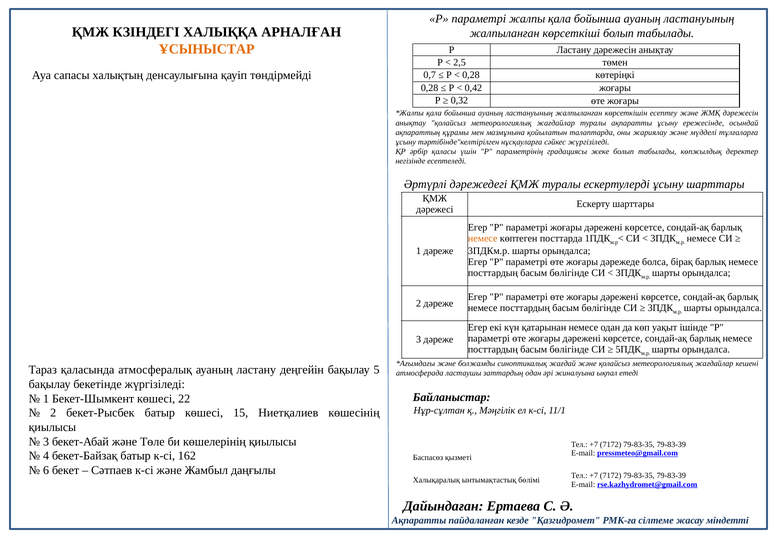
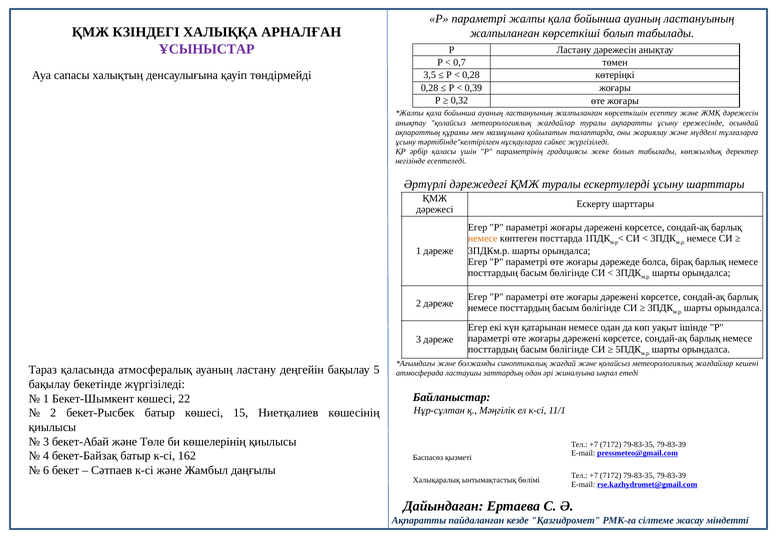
ҰСЫНЫСТАР colour: orange -> purple (207, 49)
2,5: 2,5 -> 0,7 (460, 62)
0,7: 0,7 -> 3,5 (430, 75)
0,42: 0,42 -> 0,39 (473, 88)
